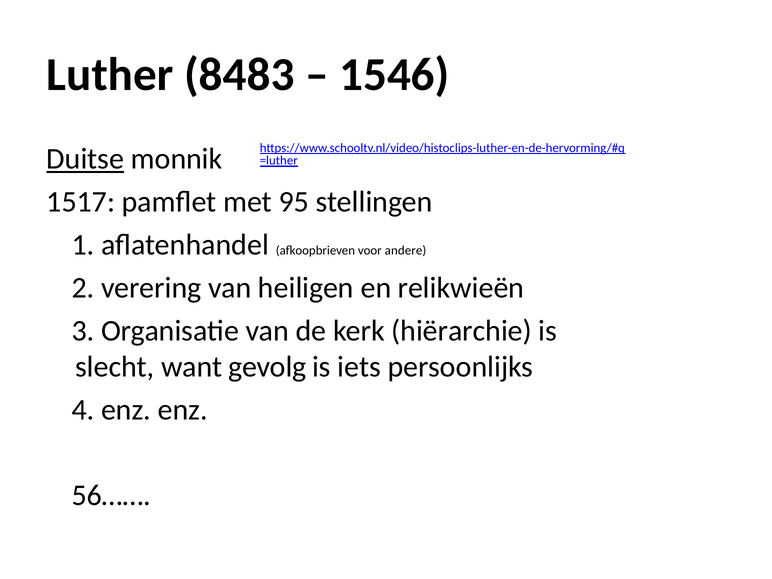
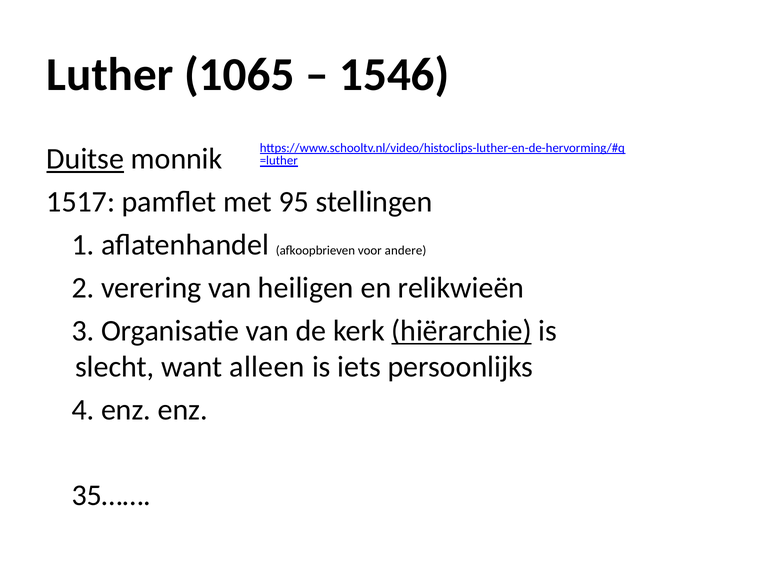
8483: 8483 -> 1065 (239, 75)
hiërarchie underline: none -> present (462, 331)
gevolg: gevolg -> alleen (267, 367)
56……: 56…… -> 35…… (111, 496)
